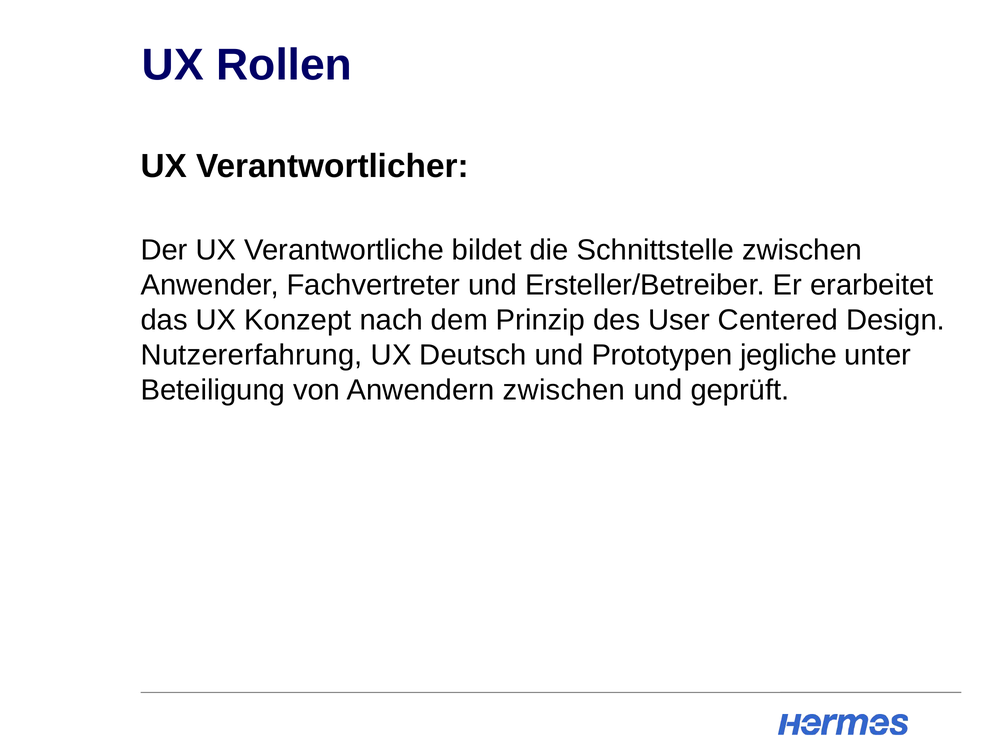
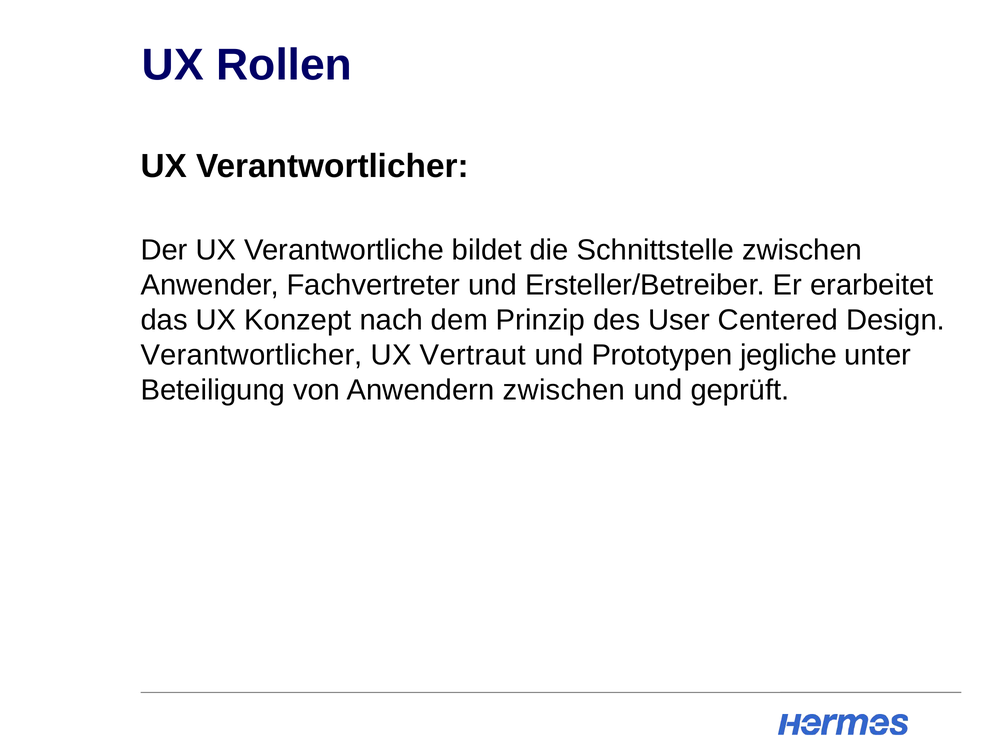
Nutzererfahrung: Nutzererfahrung -> Verantwortlicher (252, 355)
Deutsch: Deutsch -> Vertraut (473, 355)
